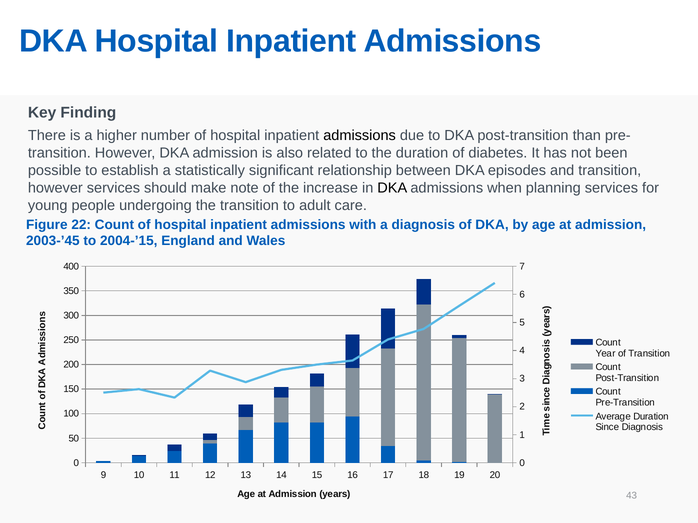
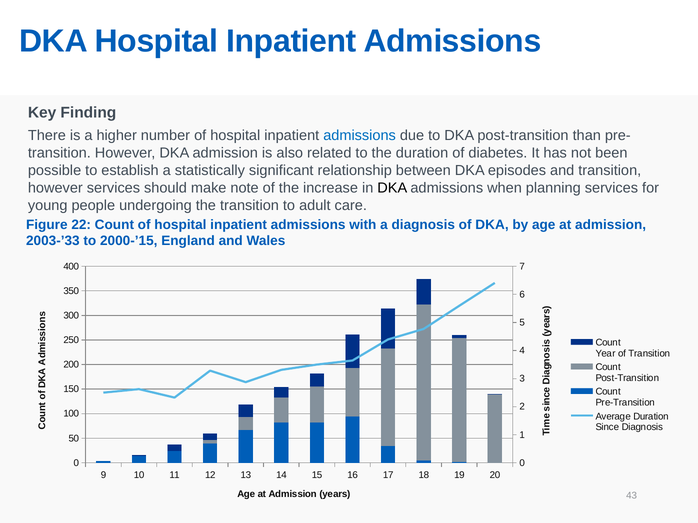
admissions colour: black -> blue (360, 136)
2003-’45: 2003-’45 -> 2003-’33 (53, 241)
2004-’15: 2004-’15 -> 2000-’15 (129, 241)
